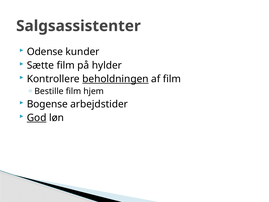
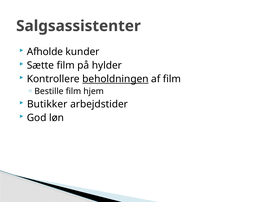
Odense: Odense -> Afholde (45, 52)
Bogense: Bogense -> Butikker (47, 104)
God underline: present -> none (37, 118)
